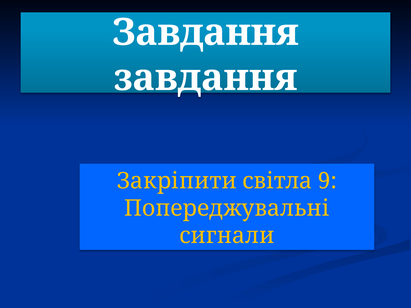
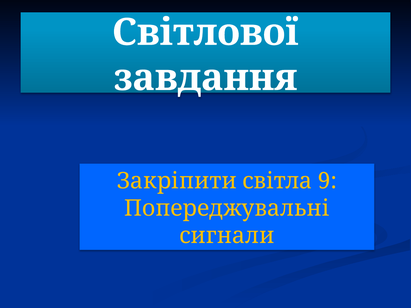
Завдання: Завдання -> Світлової (205, 33)
